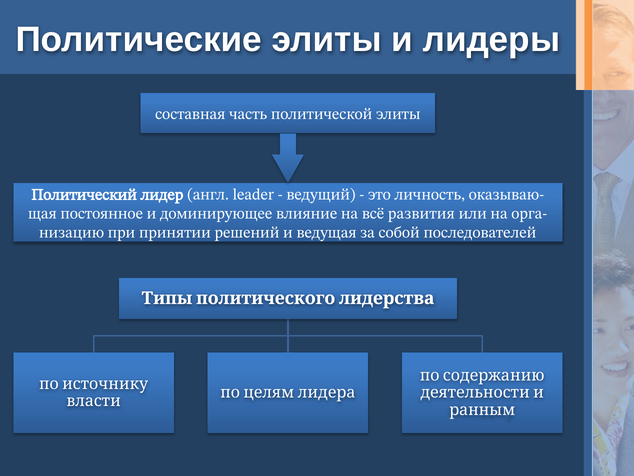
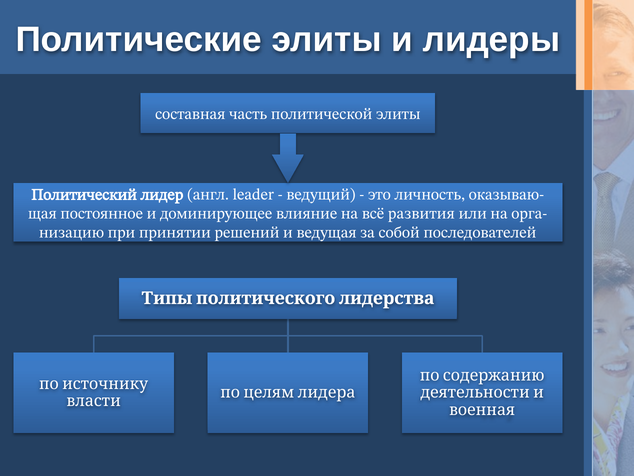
ранным: ранным -> военная (482, 409)
